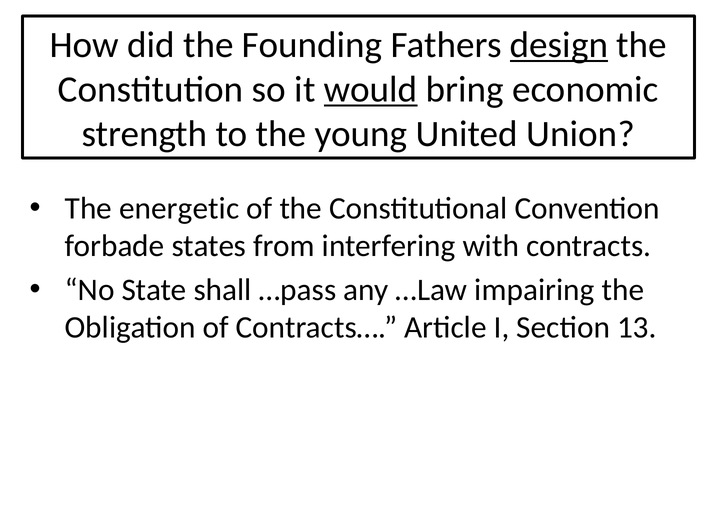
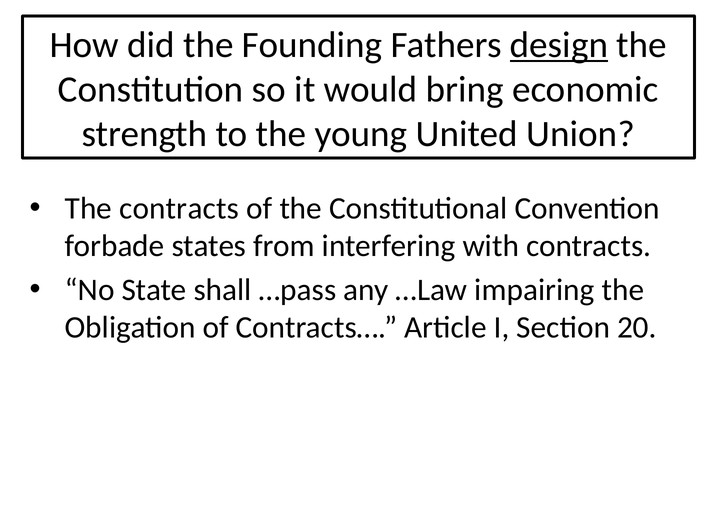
would underline: present -> none (371, 90)
The energetic: energetic -> contracts (179, 208)
13: 13 -> 20 (637, 327)
